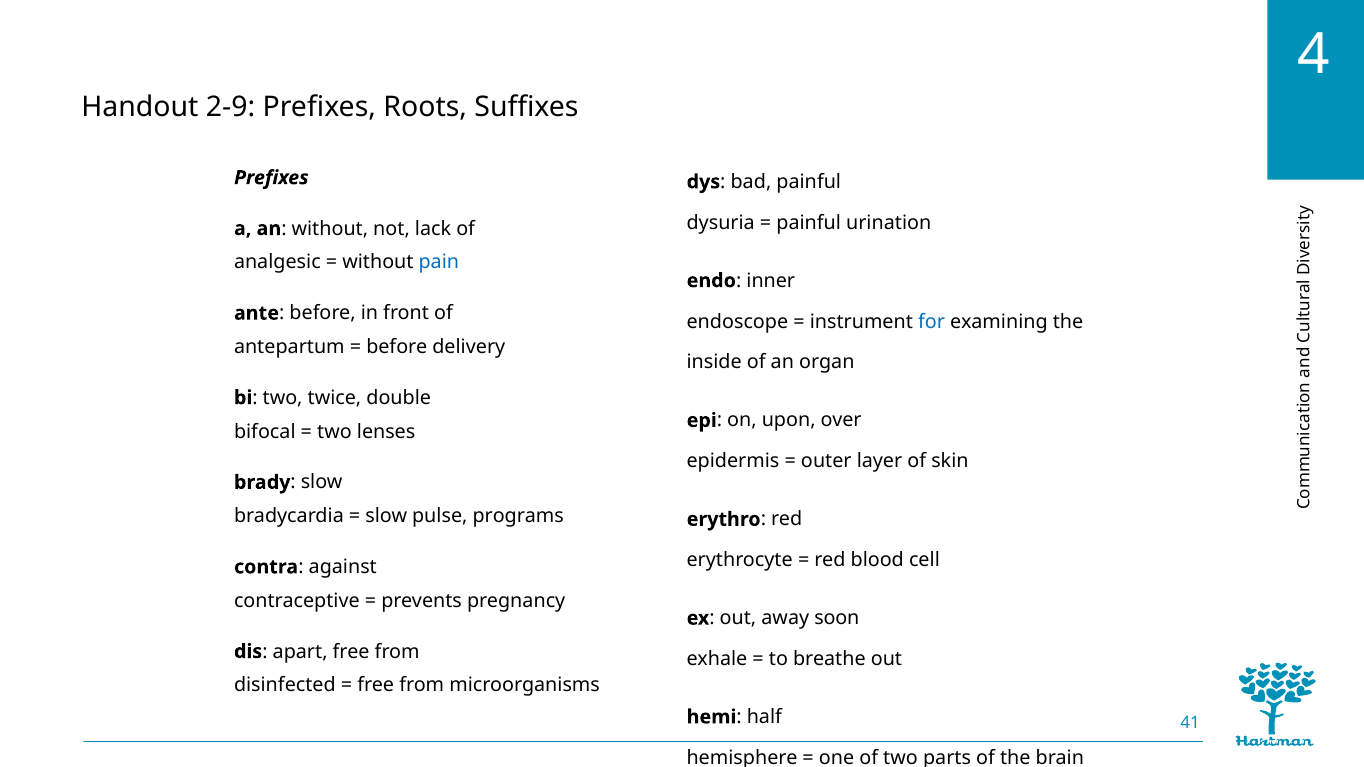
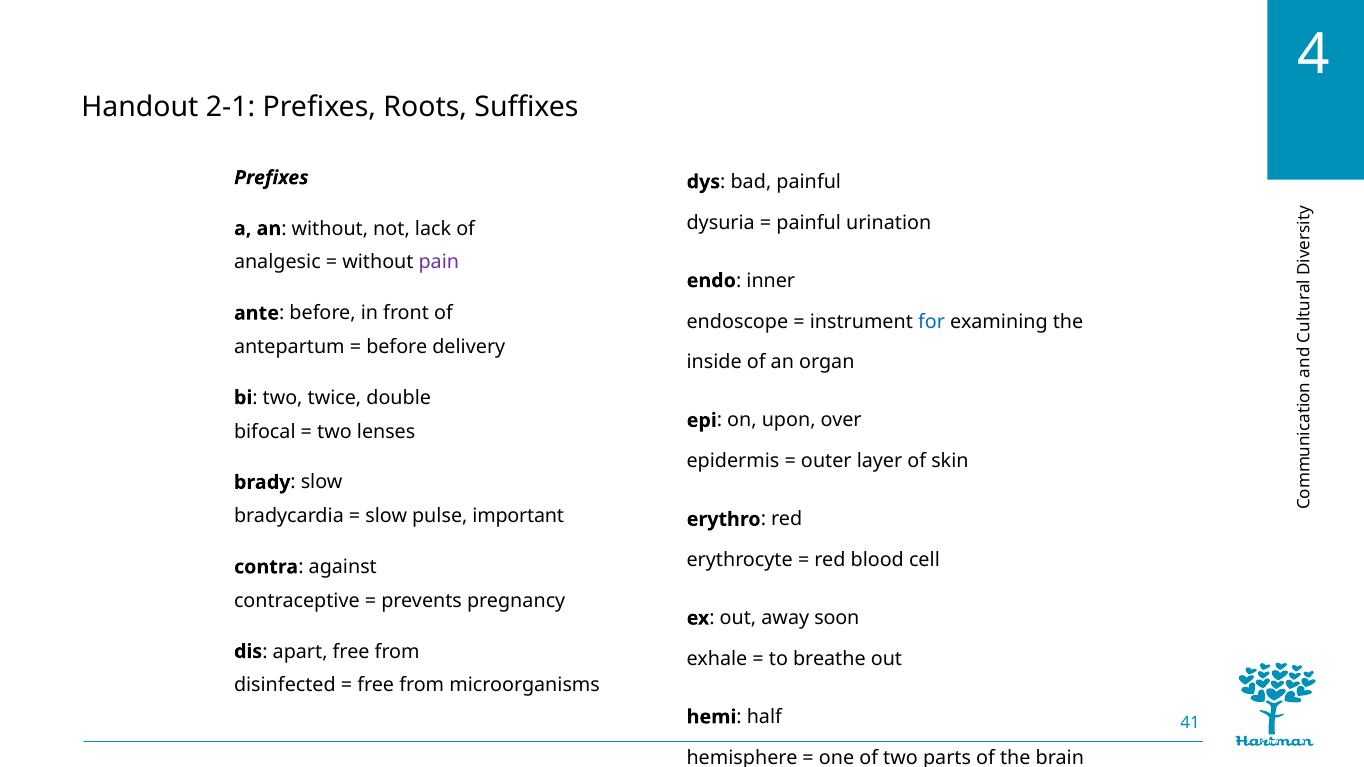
2-9: 2-9 -> 2-1 (231, 108)
pain colour: blue -> purple (439, 262)
programs: programs -> important (518, 516)
